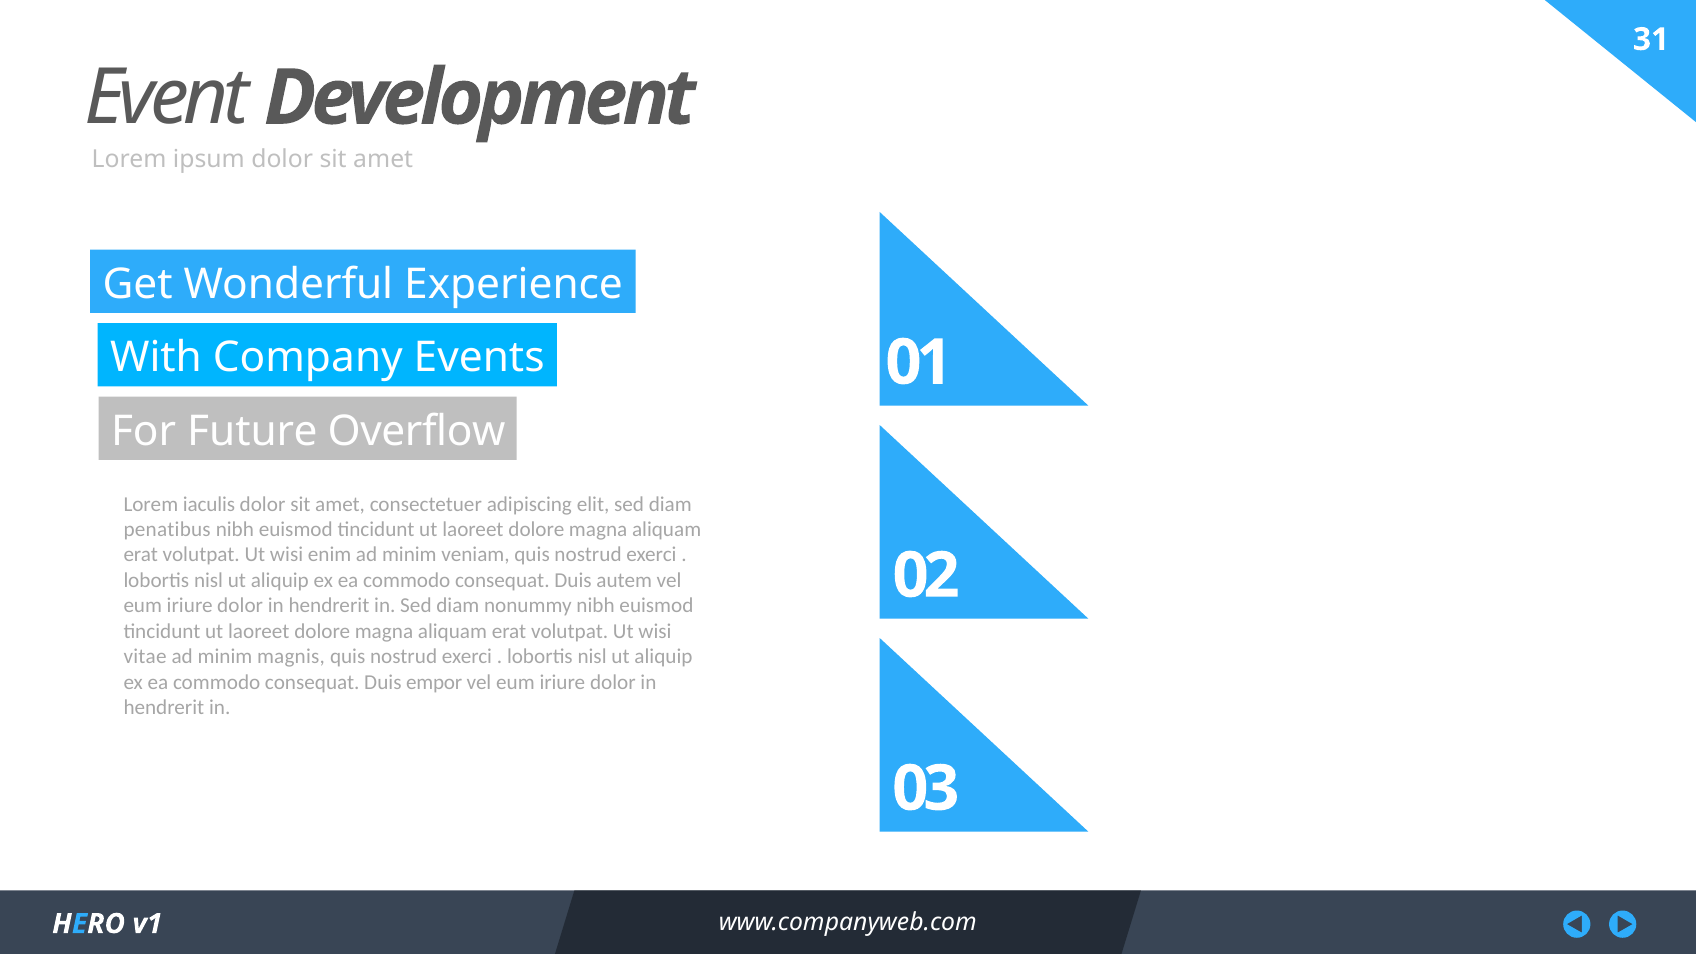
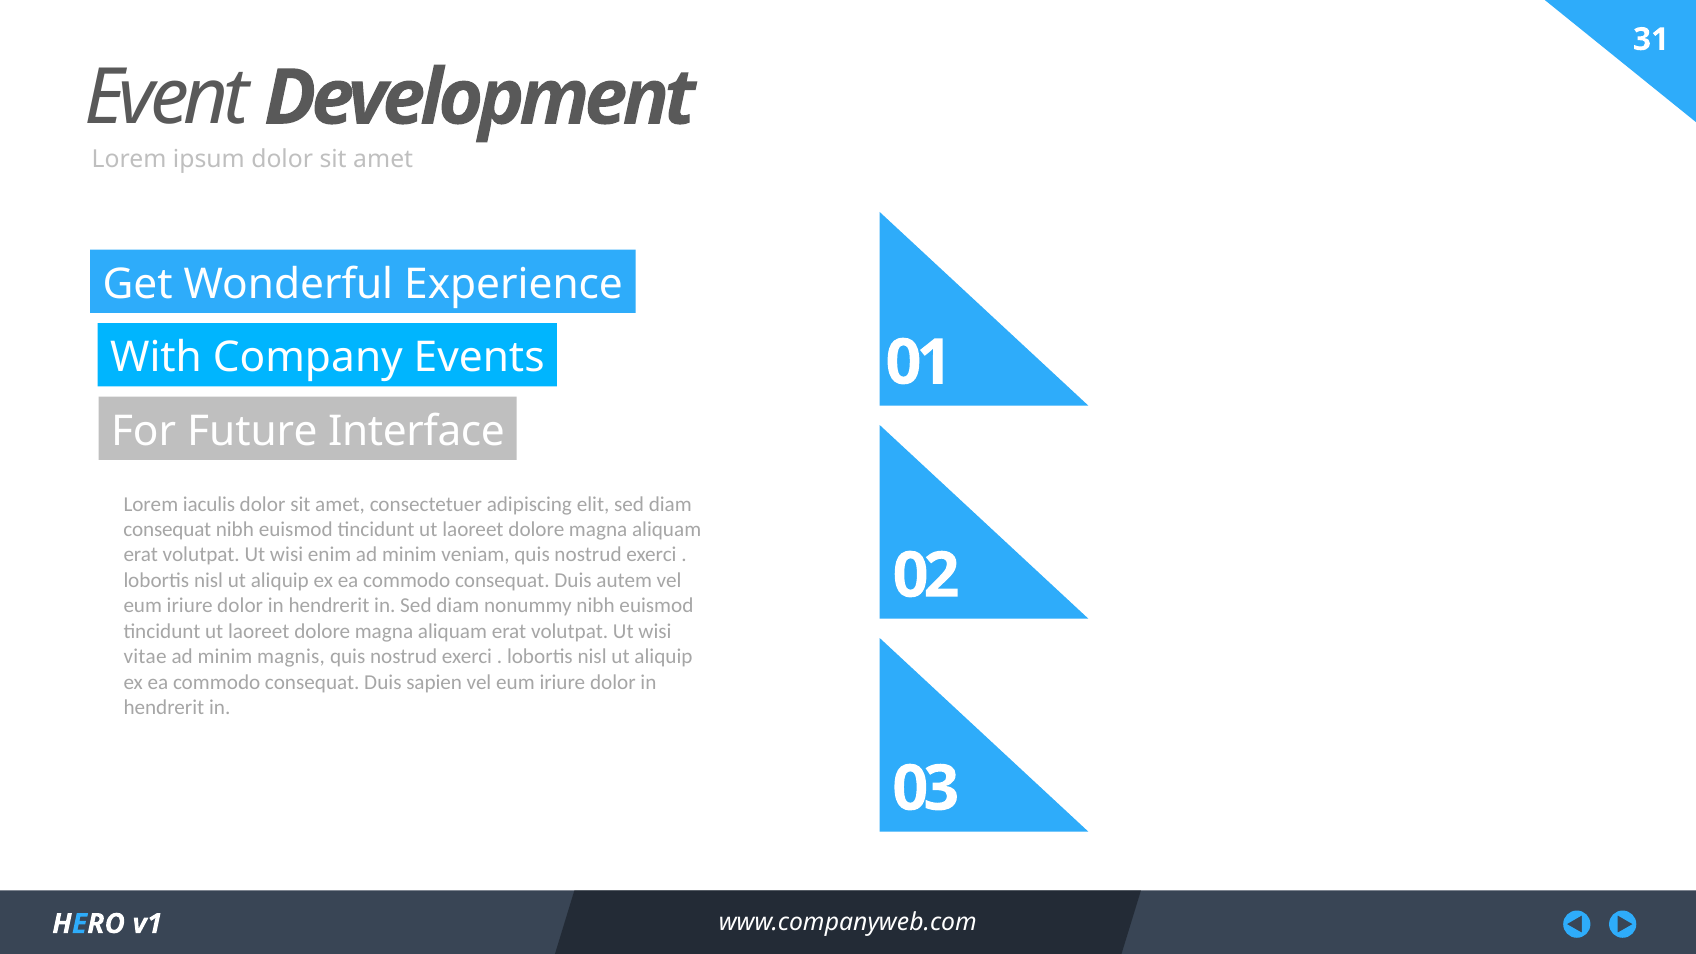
Overflow: Overflow -> Interface (416, 431)
penatibus: penatibus -> consequat (167, 530)
empor: empor -> sapien (434, 682)
